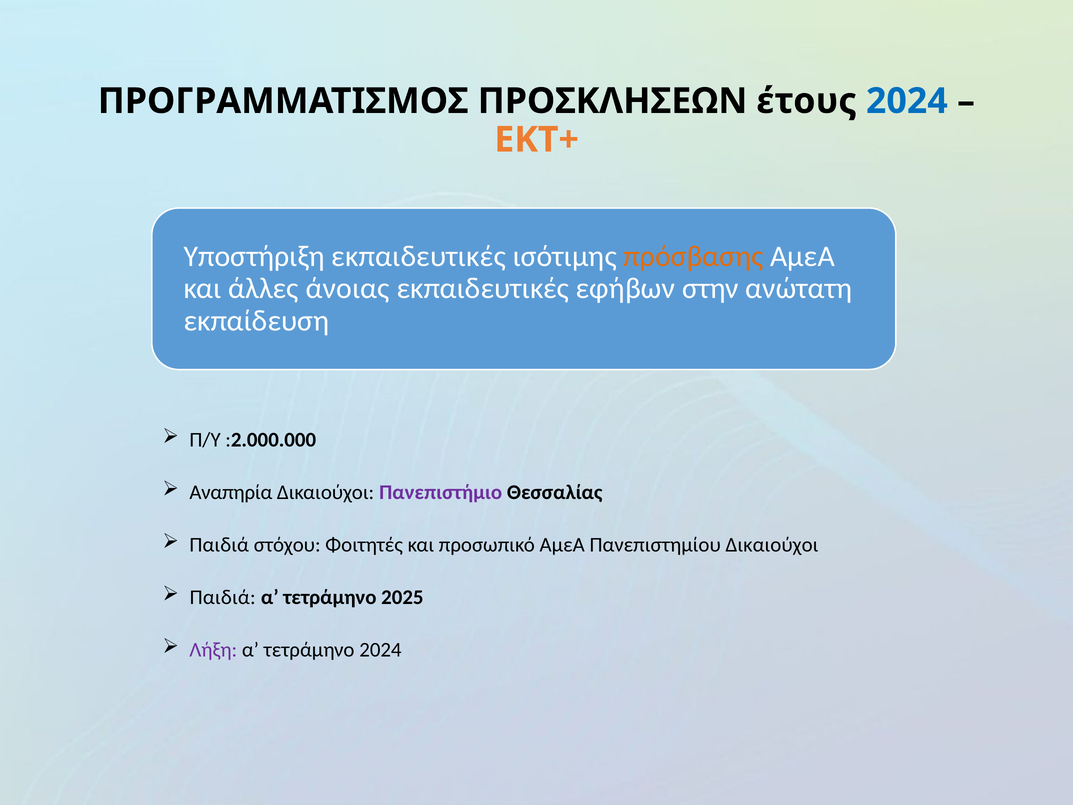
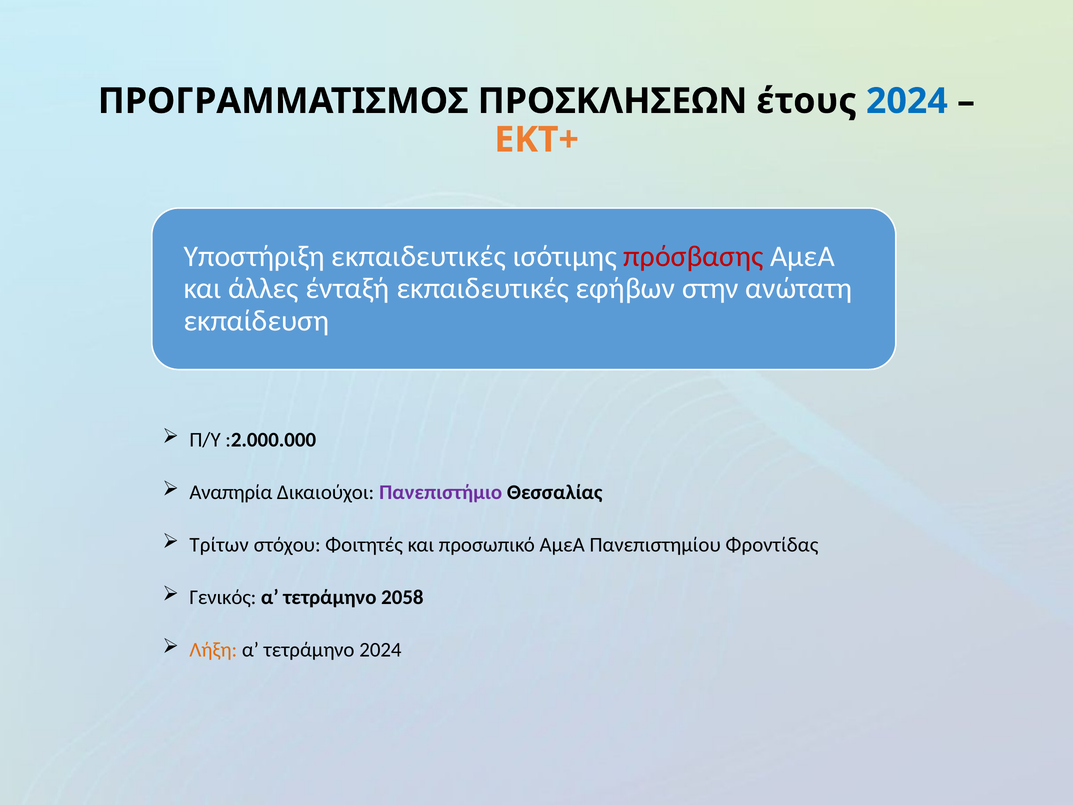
πρόσβασης colour: orange -> red (693, 256)
άνοιας: άνοιας -> ένταξή (348, 289)
Παιδιά: Παιδιά -> Τρίτων (219, 545)
Πανεπιστημίου Δικαιούχοι: Δικαιούχοι -> Φροντίδας (772, 545)
Παιδιά: Παιδιά -> Γενικός (223, 597)
2025: 2025 -> 2058 (402, 597)
Λήξη colour: purple -> orange (213, 650)
